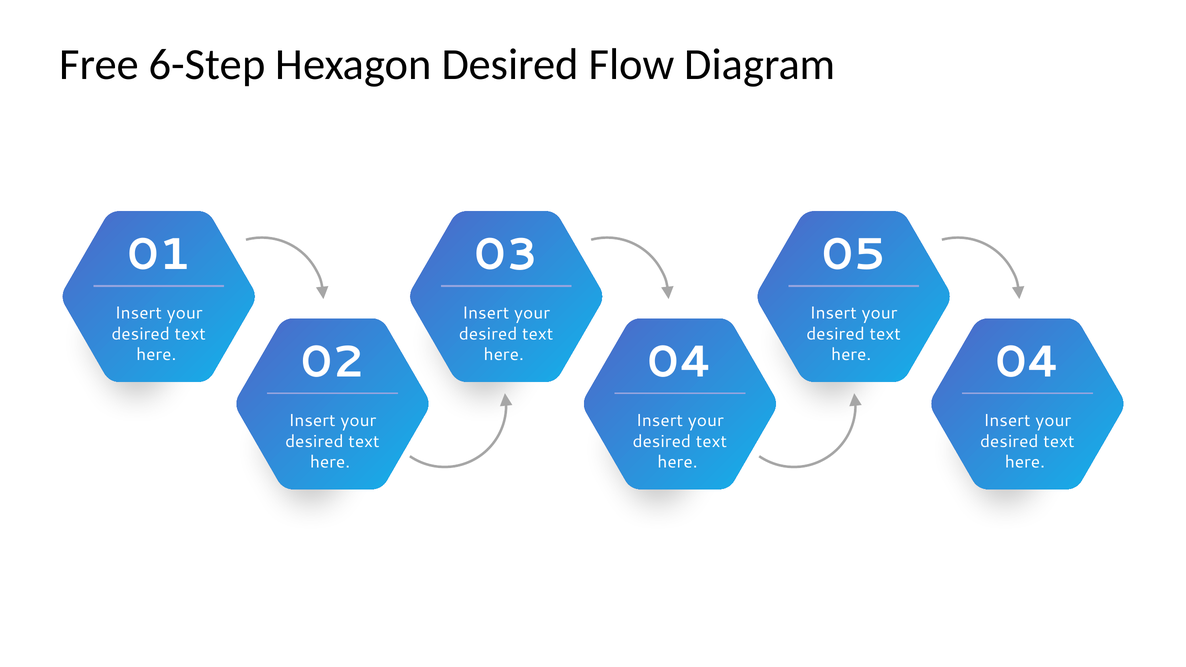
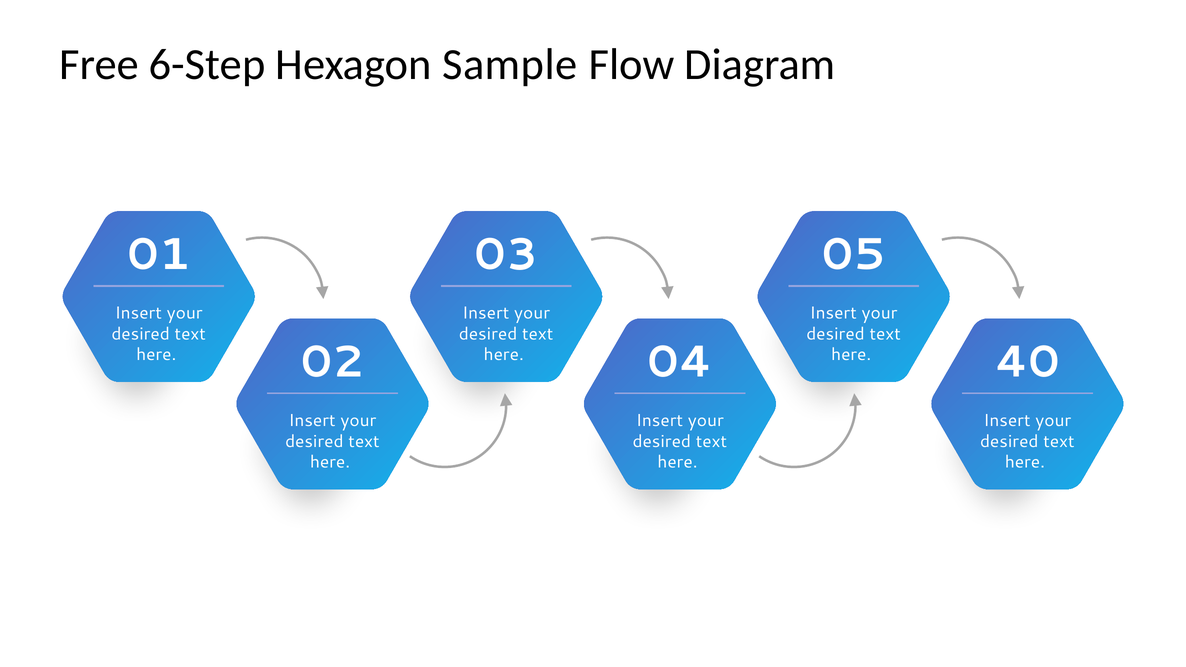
Hexagon Desired: Desired -> Sample (510, 64)
04: 04 -> 40 (1028, 362)
